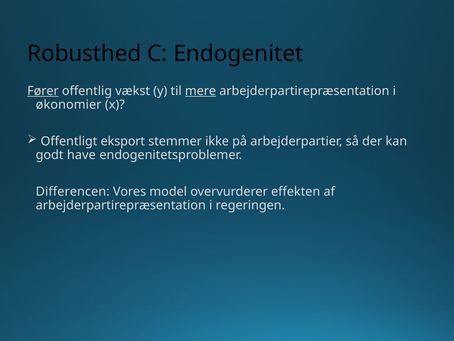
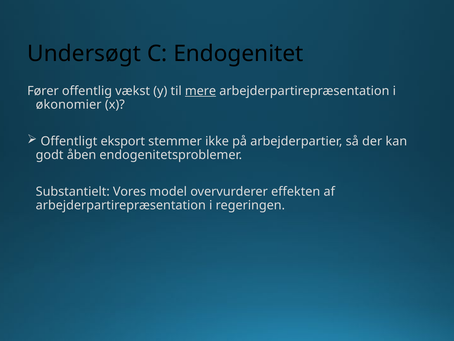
Robusthed: Robusthed -> Undersøgt (84, 53)
Fører underline: present -> none (43, 91)
have: have -> åben (81, 155)
Differencen: Differencen -> Substantielt (73, 191)
